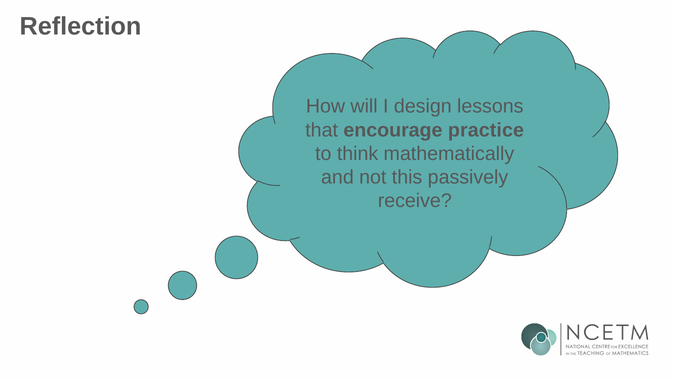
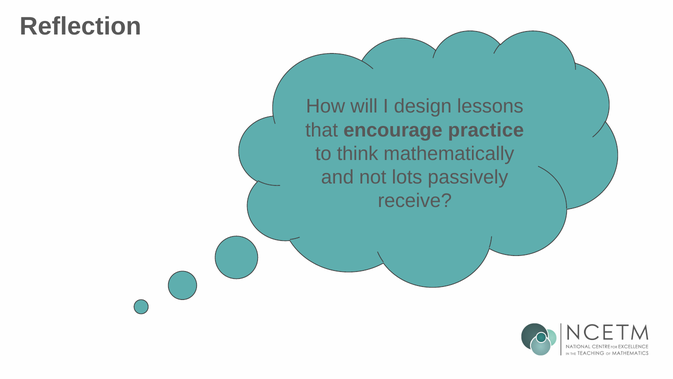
this: this -> lots (407, 177)
